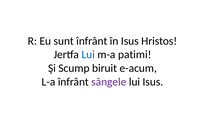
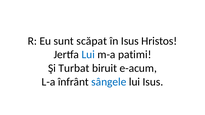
sunt înfrânt: înfrânt -> scăpat (92, 41)
Scump: Scump -> Turbat (74, 68)
sângele colour: purple -> blue (109, 82)
